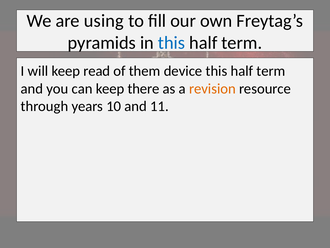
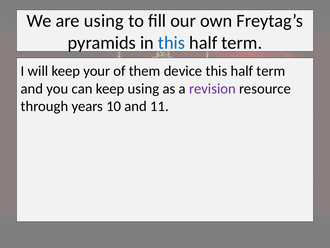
read: read -> your (97, 71)
keep there: there -> using (143, 88)
revision colour: orange -> purple (212, 88)
